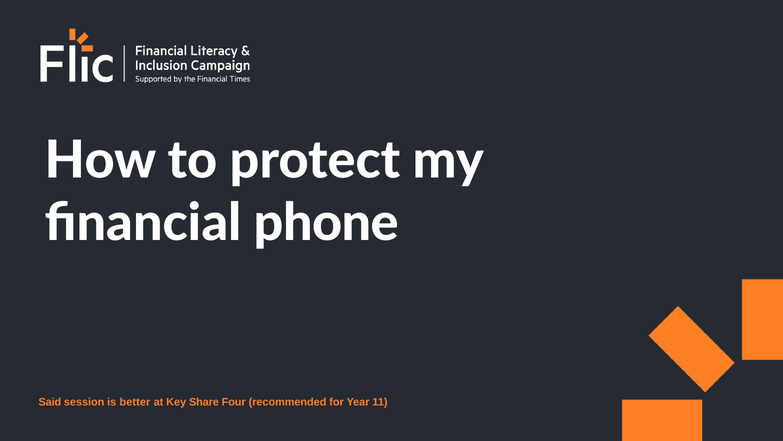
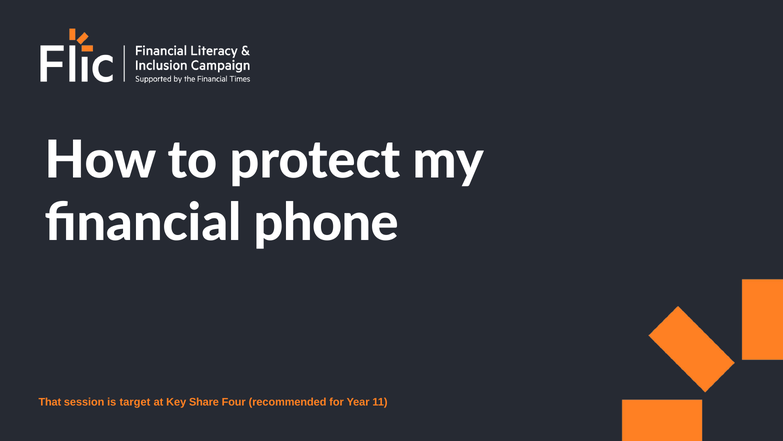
Said: Said -> That (50, 402)
better: better -> target (135, 402)
